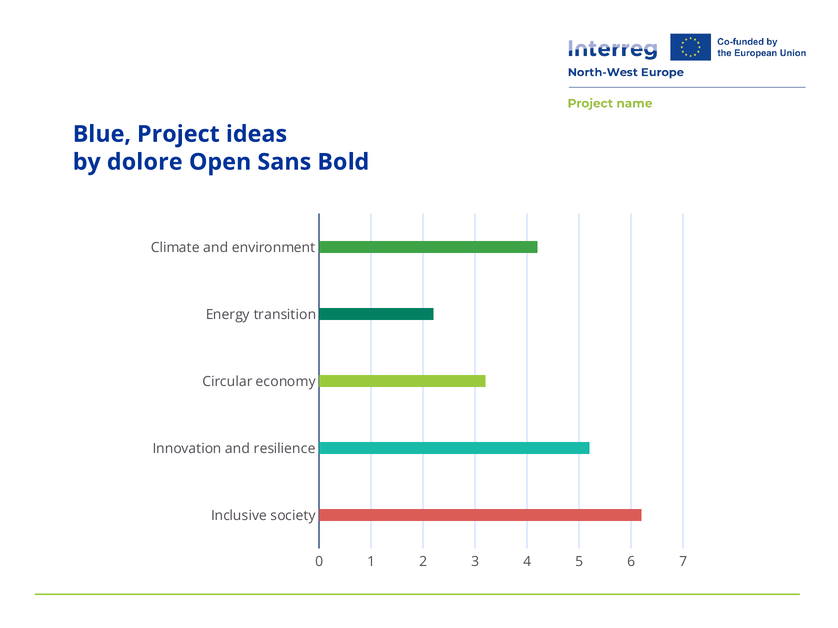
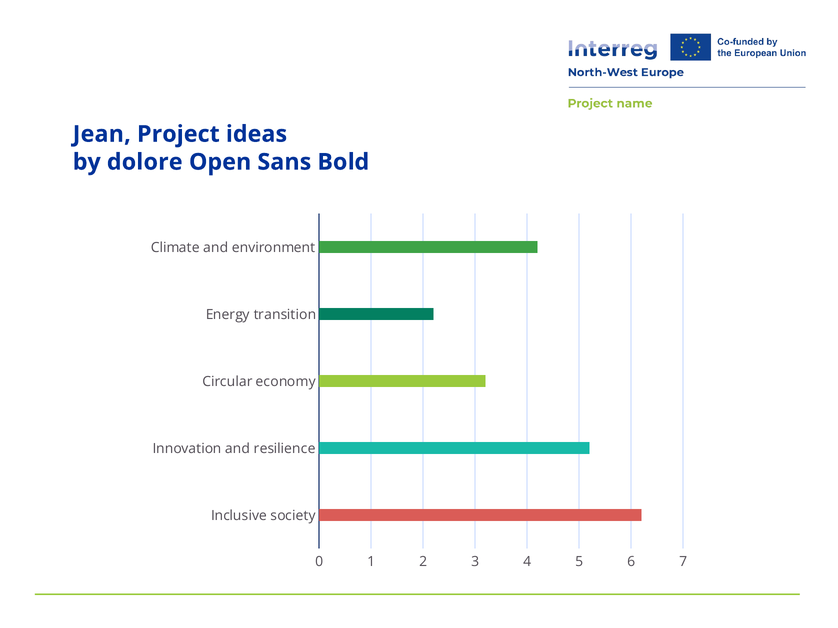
Blue: Blue -> Jean (102, 134)
